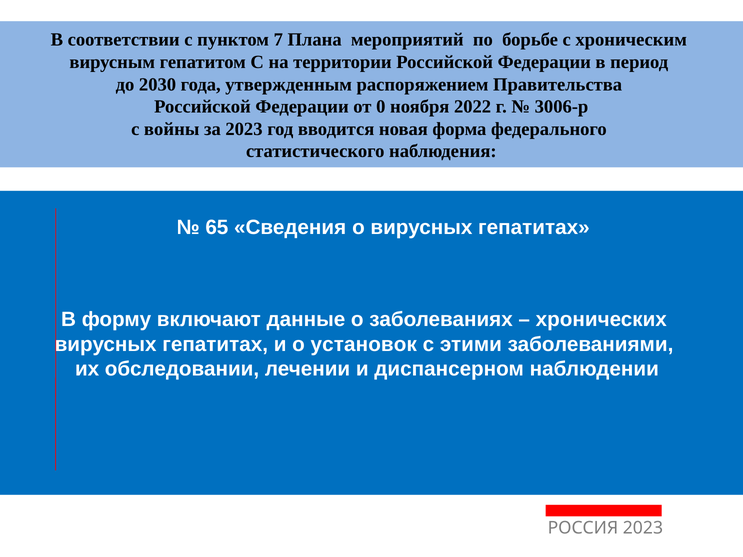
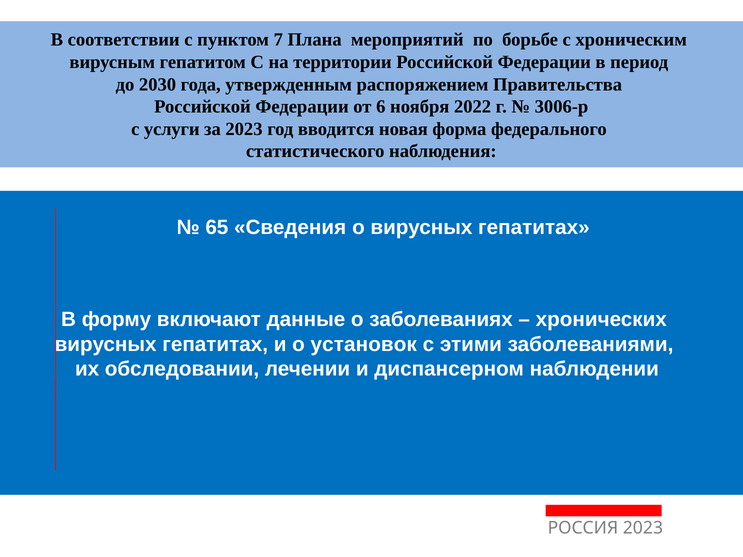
0: 0 -> 6 (381, 107)
войны: войны -> услуги (172, 129)
